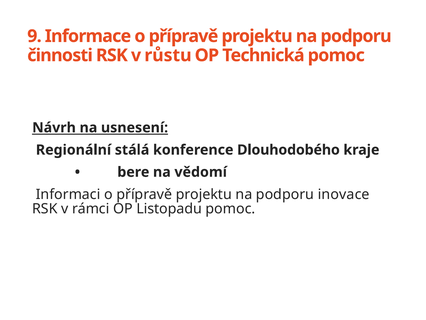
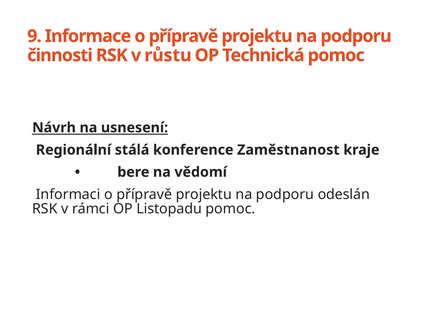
Dlouhodobého: Dlouhodobého -> Zaměstnanost (288, 150)
inovace: inovace -> odeslán (344, 194)
